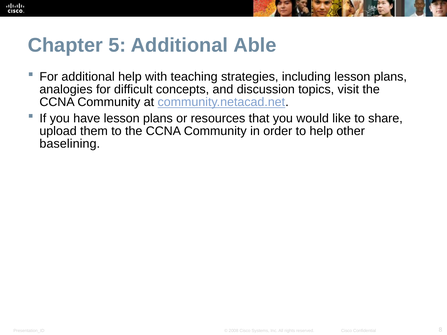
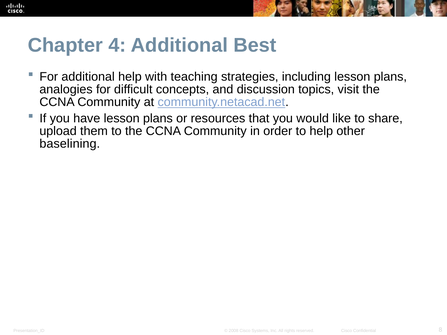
5: 5 -> 4 (117, 45)
Able: Able -> Best (255, 45)
